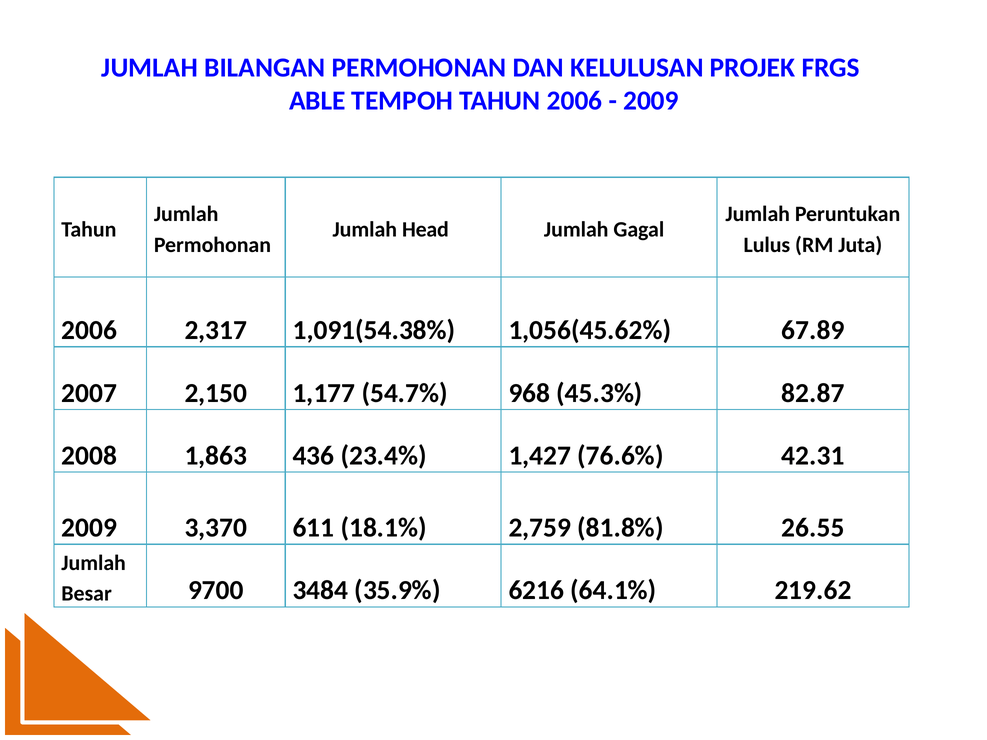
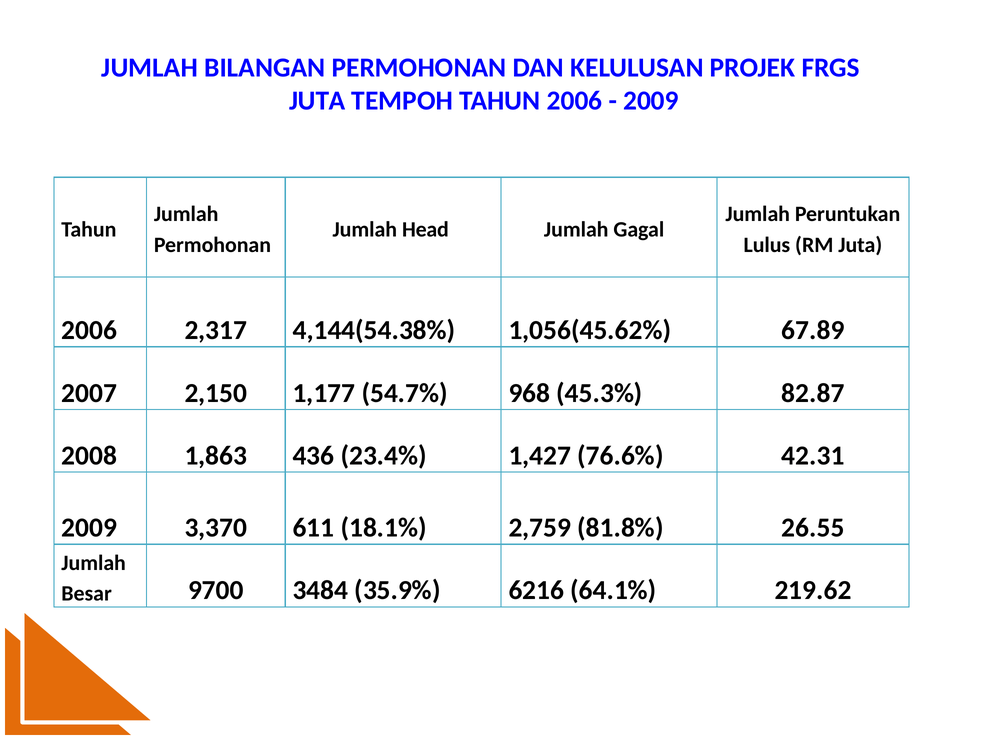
ABLE: ABLE -> JUTA (317, 101)
1,091(54.38%: 1,091(54.38% -> 4,144(54.38% (374, 330)
